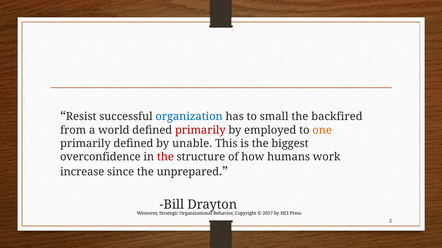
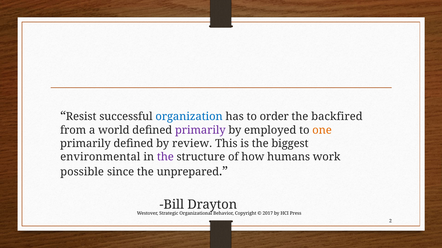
small: small -> order (274, 117)
primarily colour: red -> purple (200, 131)
unable: unable -> review (192, 144)
overconfidence: overconfidence -> environmental (100, 157)
the colour: red -> purple (165, 157)
increase: increase -> possible (82, 172)
